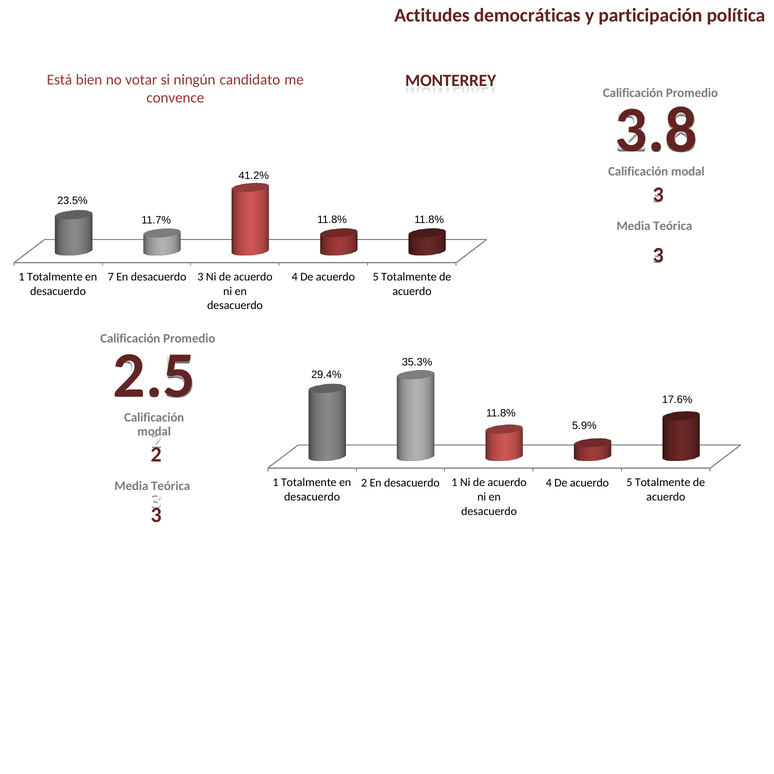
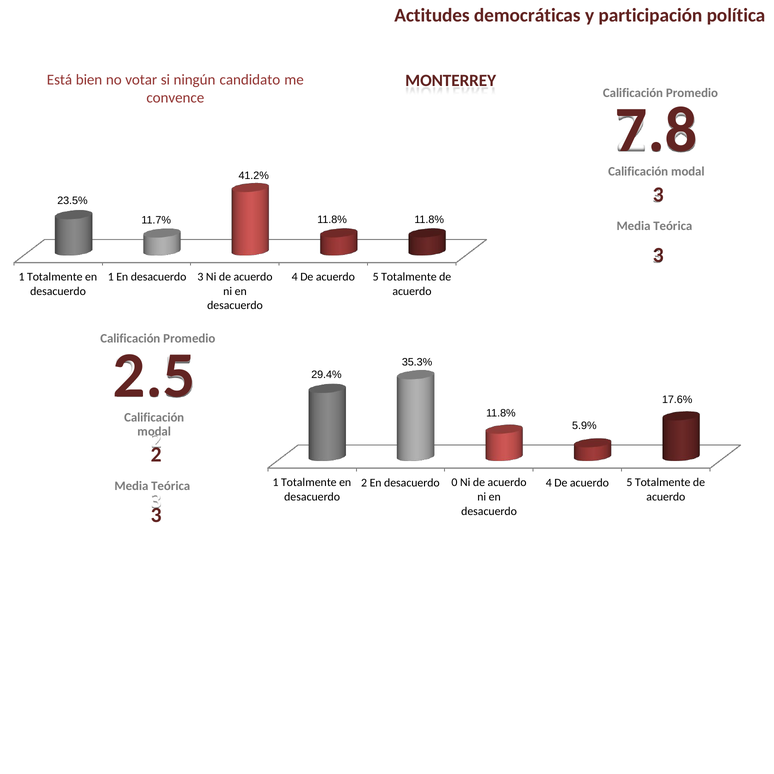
3.8: 3.8 -> 7.8 (656, 130)
en 7: 7 -> 1 (111, 277)
desacuerdo 1: 1 -> 0 (454, 483)
